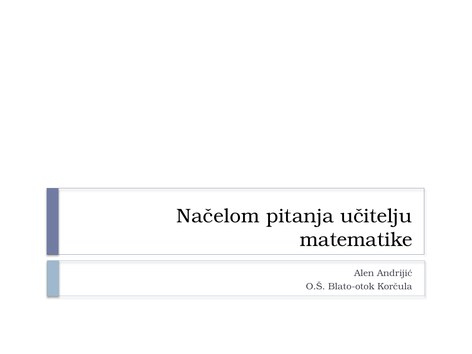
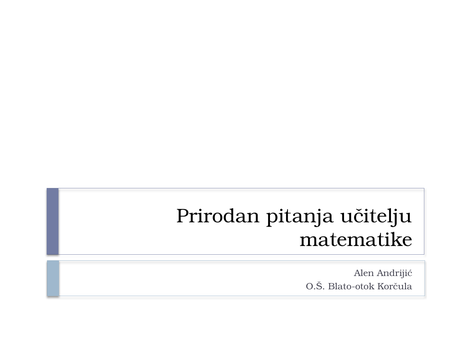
Načelom: Načelom -> Prirodan (218, 216)
